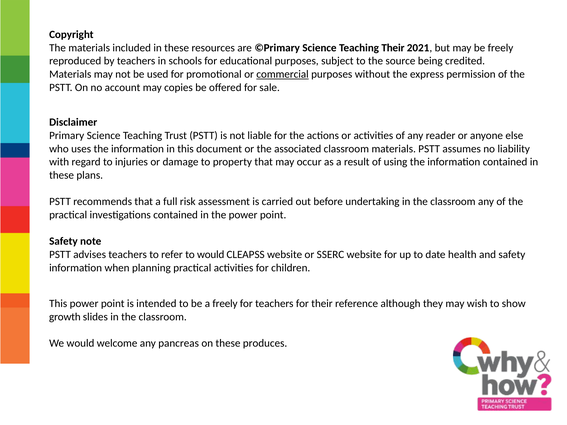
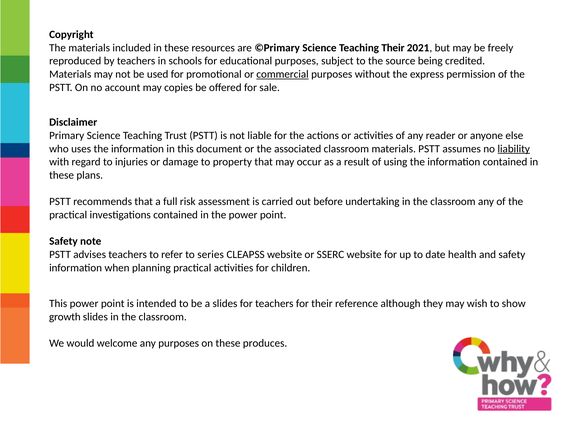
liability underline: none -> present (514, 149)
to would: would -> series (211, 255)
a freely: freely -> slides (225, 304)
any pancreas: pancreas -> purposes (179, 343)
